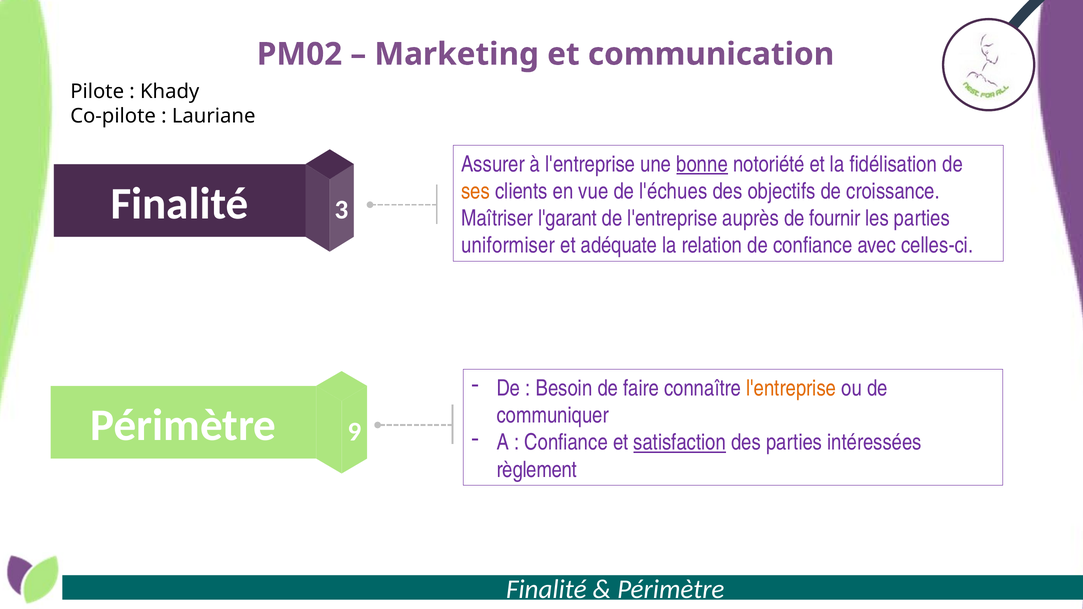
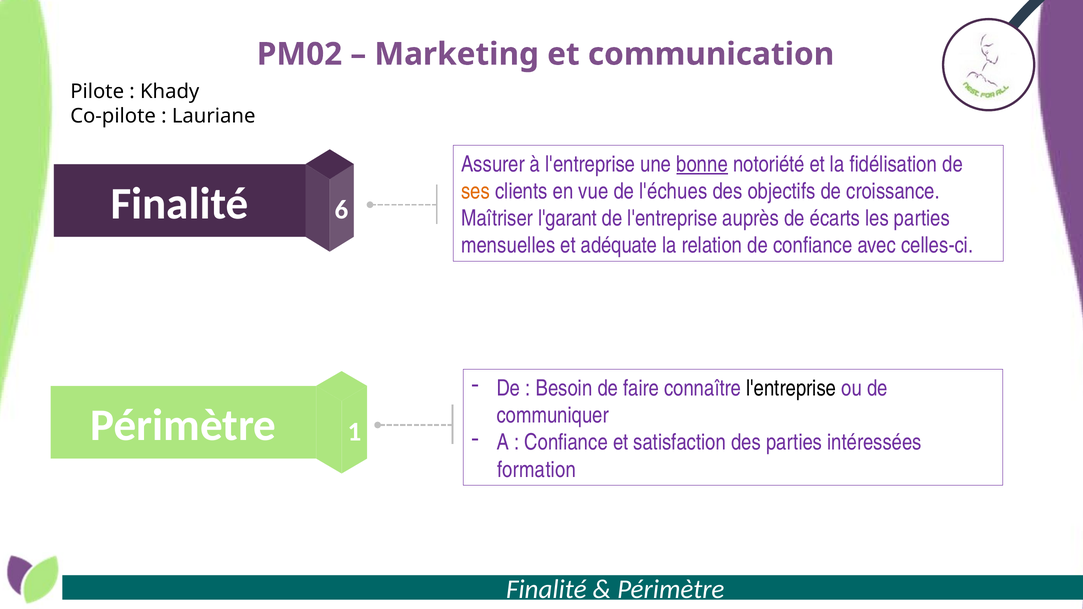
3: 3 -> 6 (342, 210)
fournir: fournir -> écarts (835, 218)
uniformiser: uniformiser -> mensuelles (508, 245)
l'entreprise colour: orange -> black (791, 388)
9: 9 -> 1 (354, 432)
satisfaction underline: present -> none (680, 443)
règlement: règlement -> formation (537, 470)
